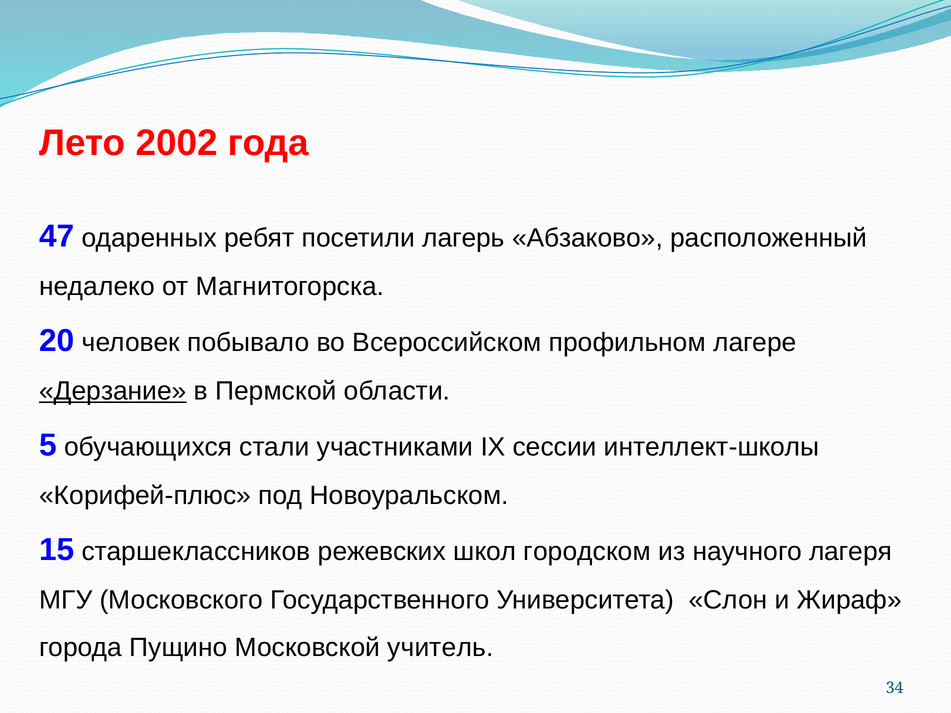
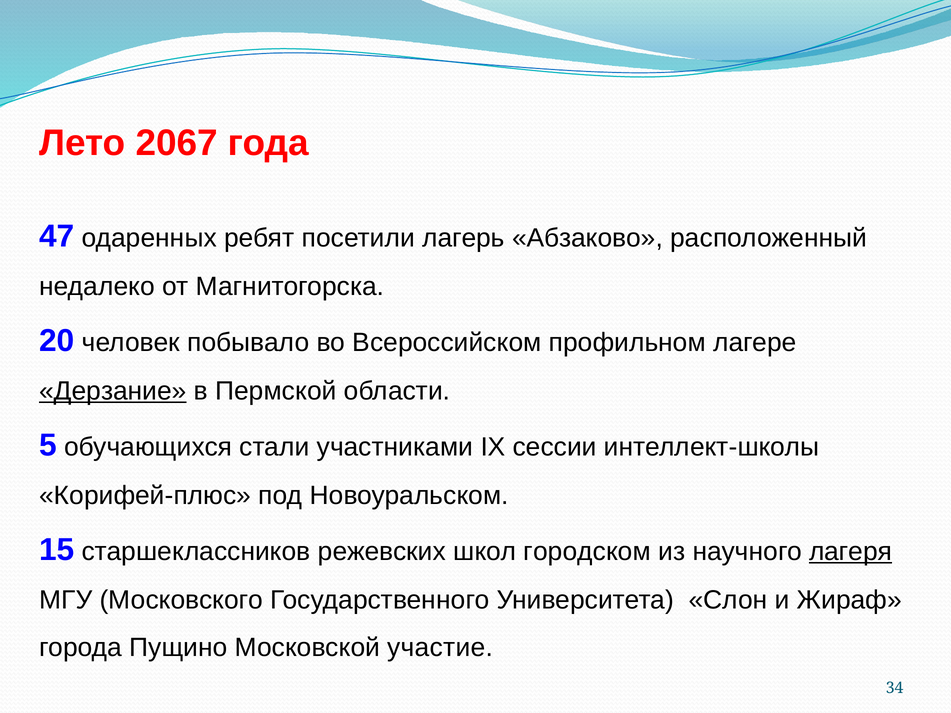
2002: 2002 -> 2067 (177, 143)
лагеря underline: none -> present (851, 552)
учитель: учитель -> участие (440, 648)
